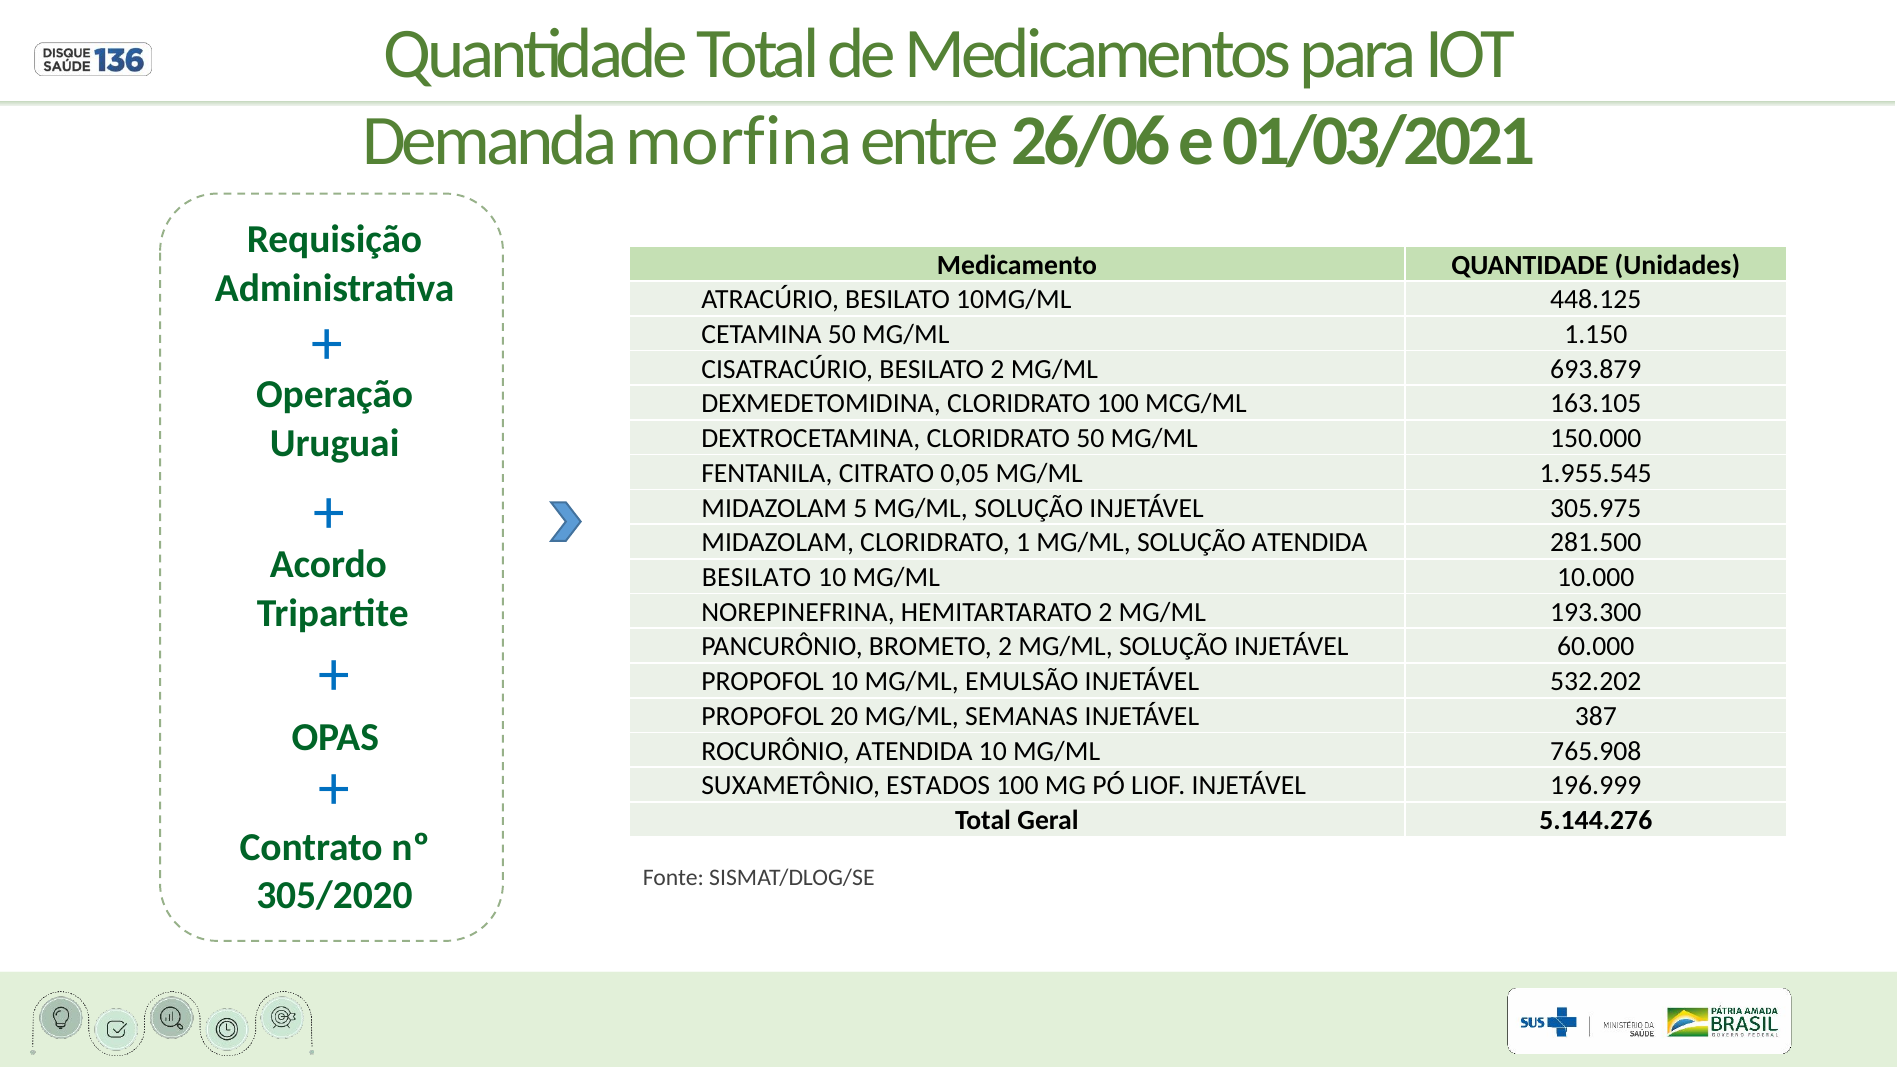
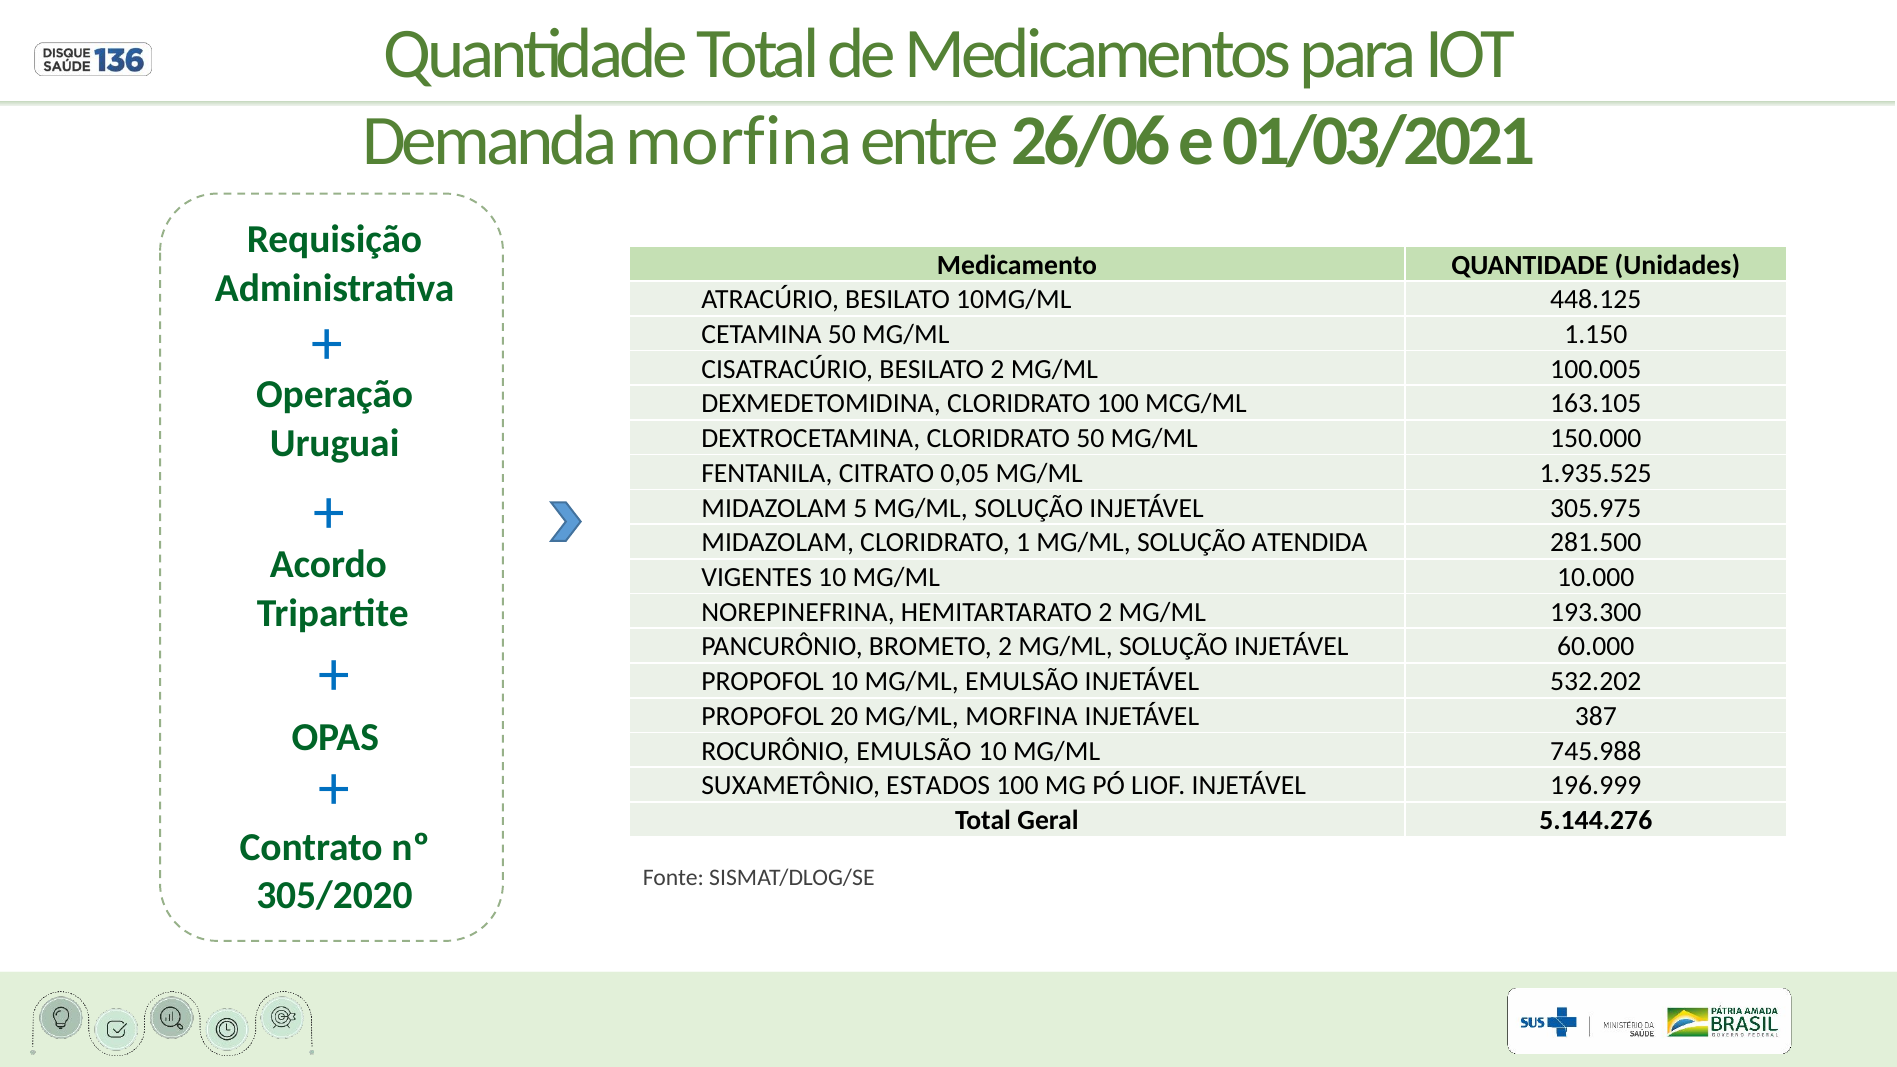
693.879: 693.879 -> 100.005 (1596, 369)
1.955.545: 1.955.545 -> 1.935.525 (1596, 473)
BESILATO: BESILATO -> VIGENTES (757, 577)
MG/ML SEMANAS: SEMANAS -> MORFINA (1022, 716)
ROCURÔNIO ATENDIDA: ATENDIDA -> EMULSÃO (914, 751)
765.908: 765.908 -> 745.988 (1596, 751)
